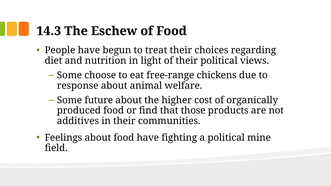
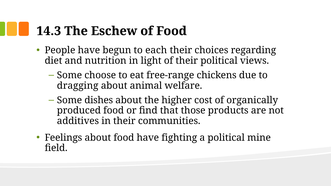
treat: treat -> each (156, 50)
response: response -> dragging (78, 86)
future: future -> dishes (99, 100)
